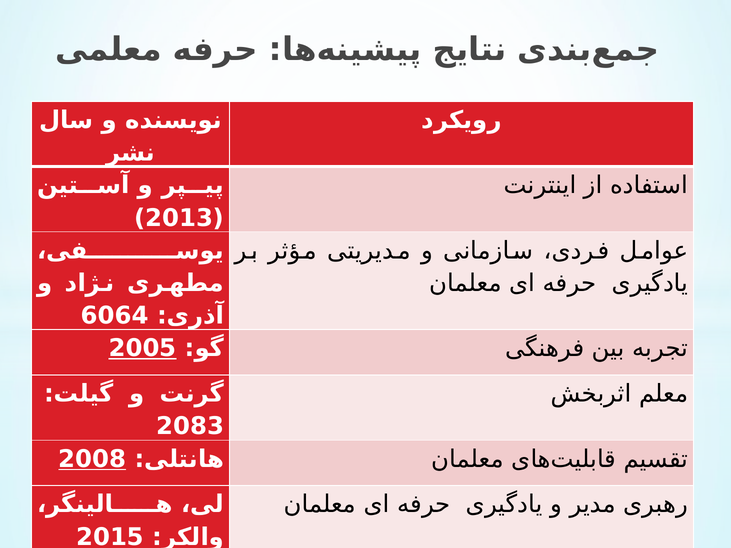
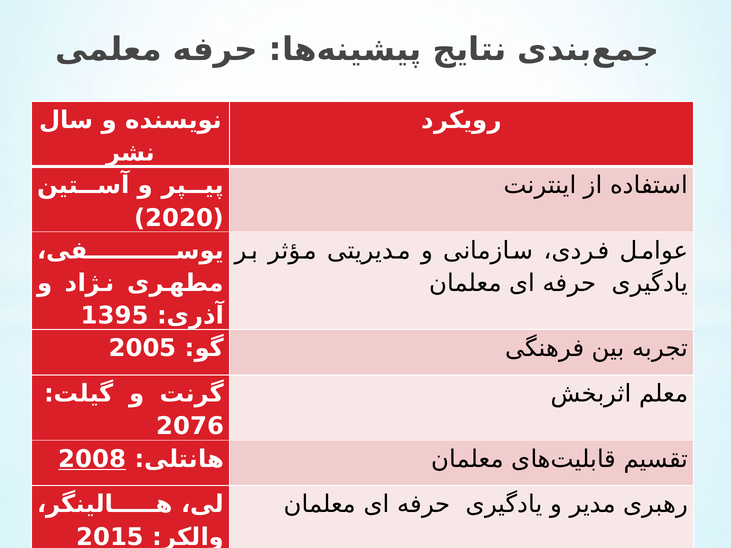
2013: 2013 -> 2020 (179, 218)
6064: 6064 -> 1395 (115, 316)
2005 underline: present -> none (143, 349)
2083: 2083 -> 2076 (190, 427)
